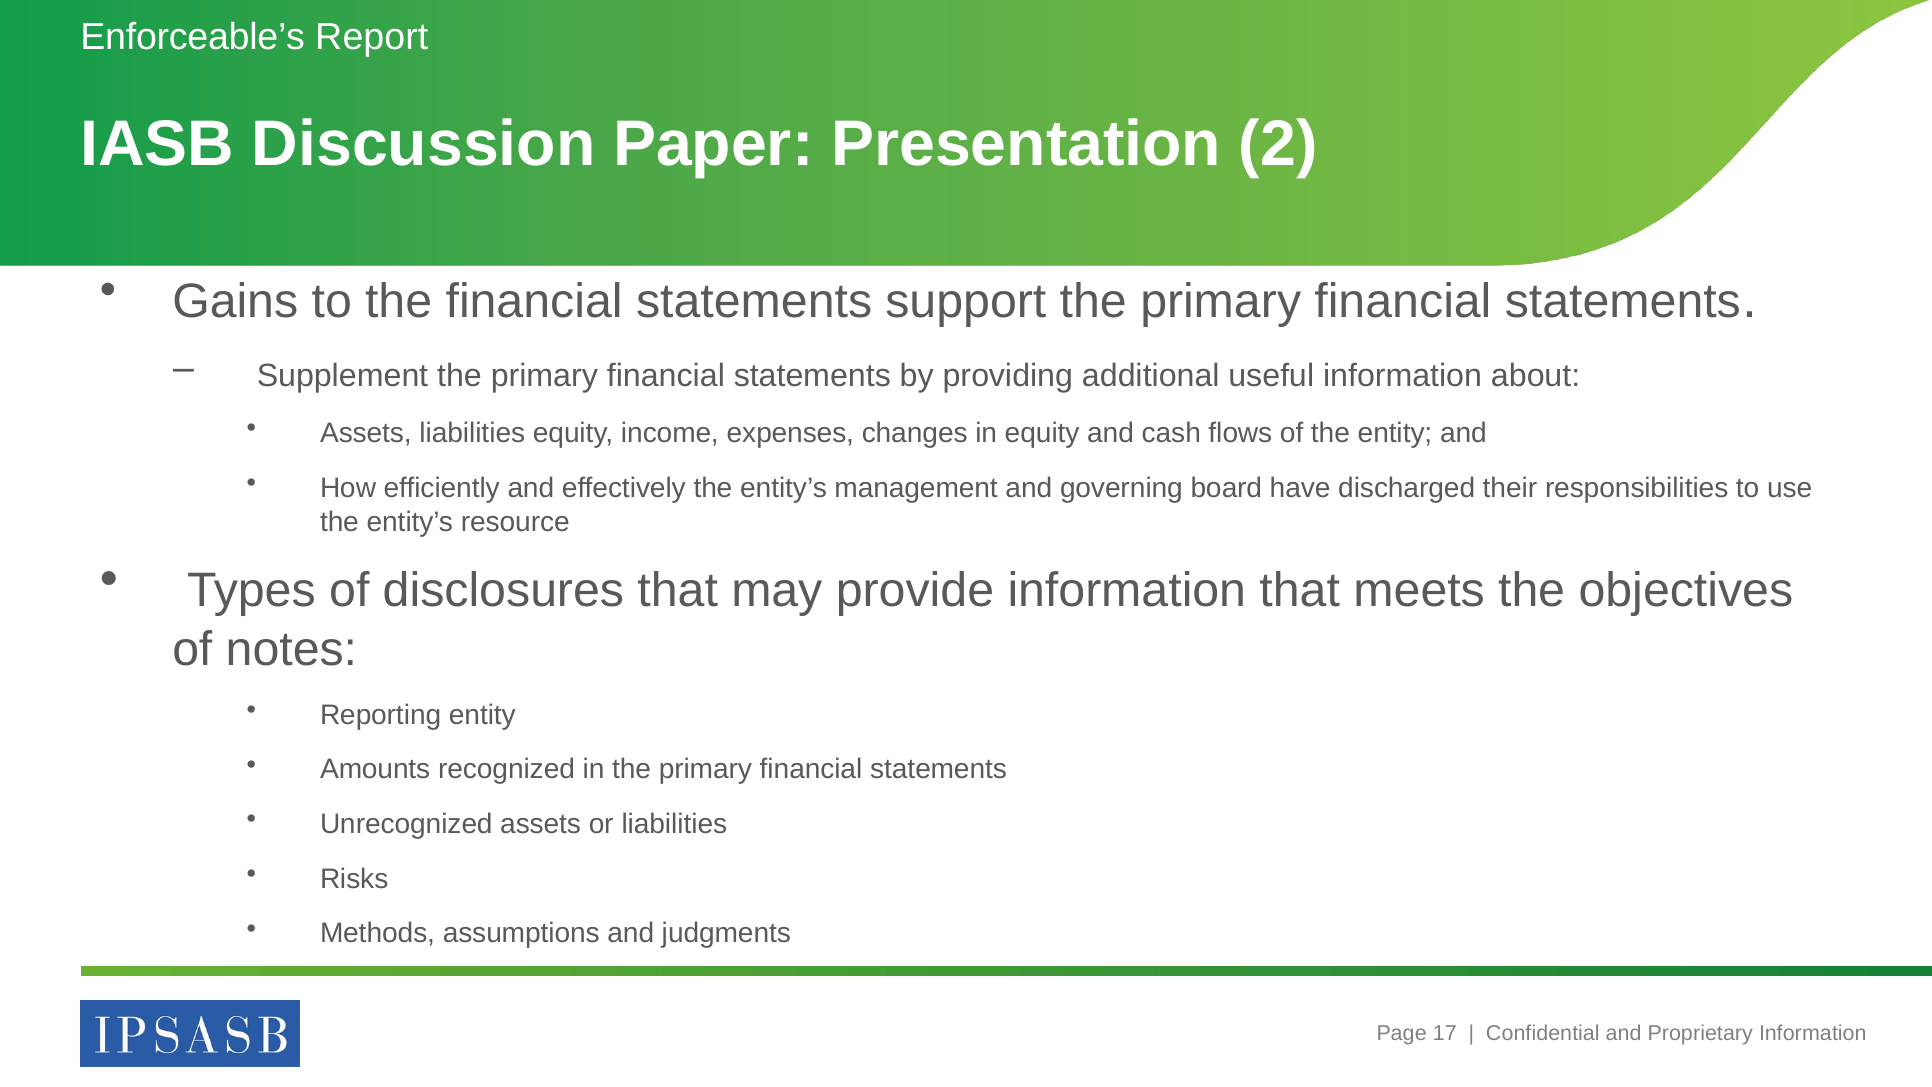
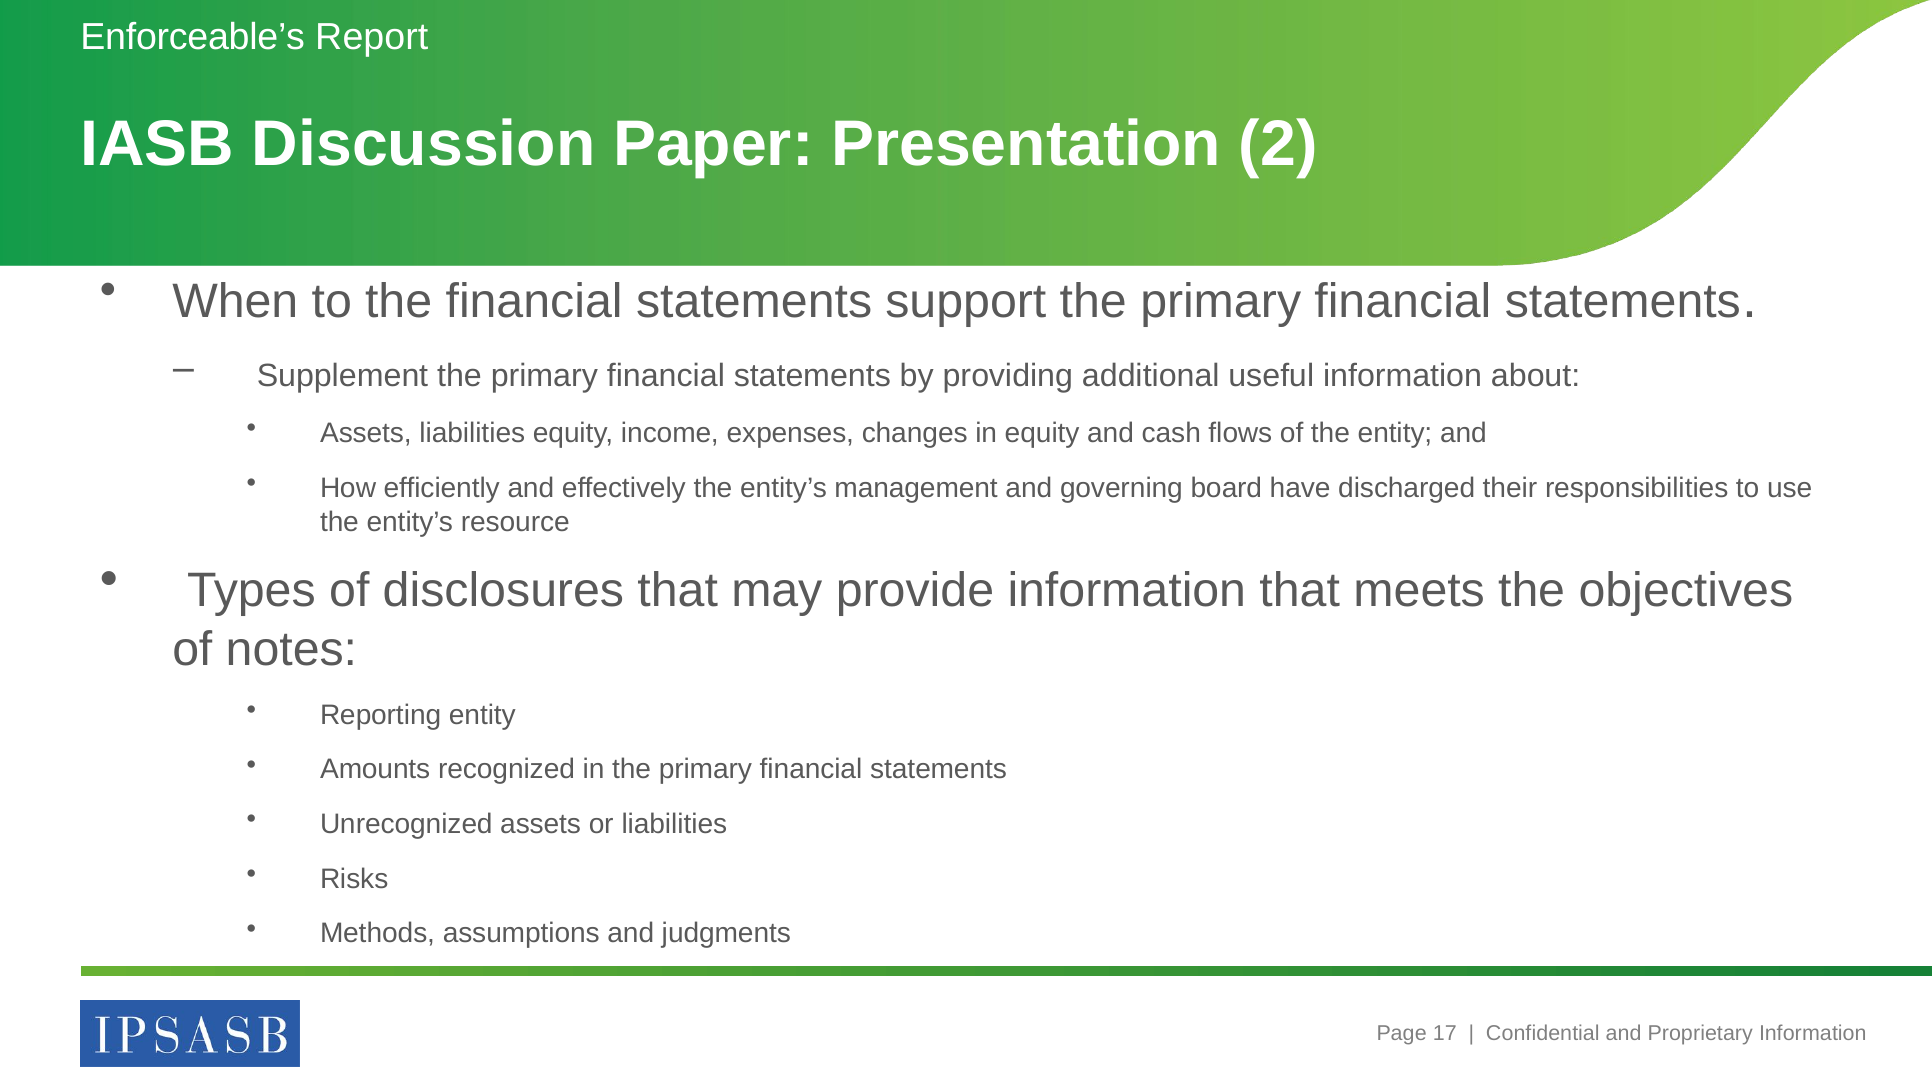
Gains: Gains -> When (235, 301)
